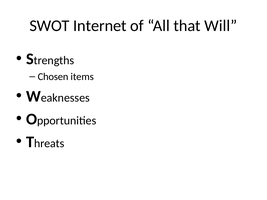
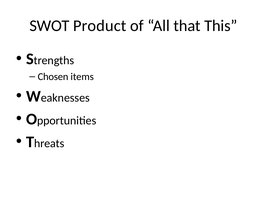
Internet: Internet -> Product (100, 26)
Will: Will -> This (221, 26)
